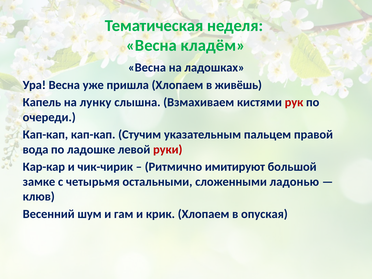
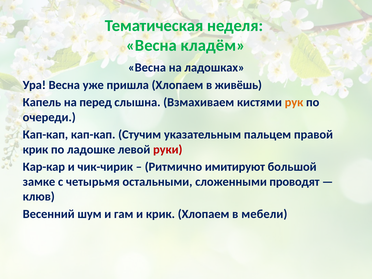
лунку: лунку -> перед (96, 102)
рук colour: red -> orange (294, 102)
вода: вода -> крик (35, 149)
ладонью: ладонью -> проводят (294, 182)
опуская: опуская -> мебели (264, 214)
